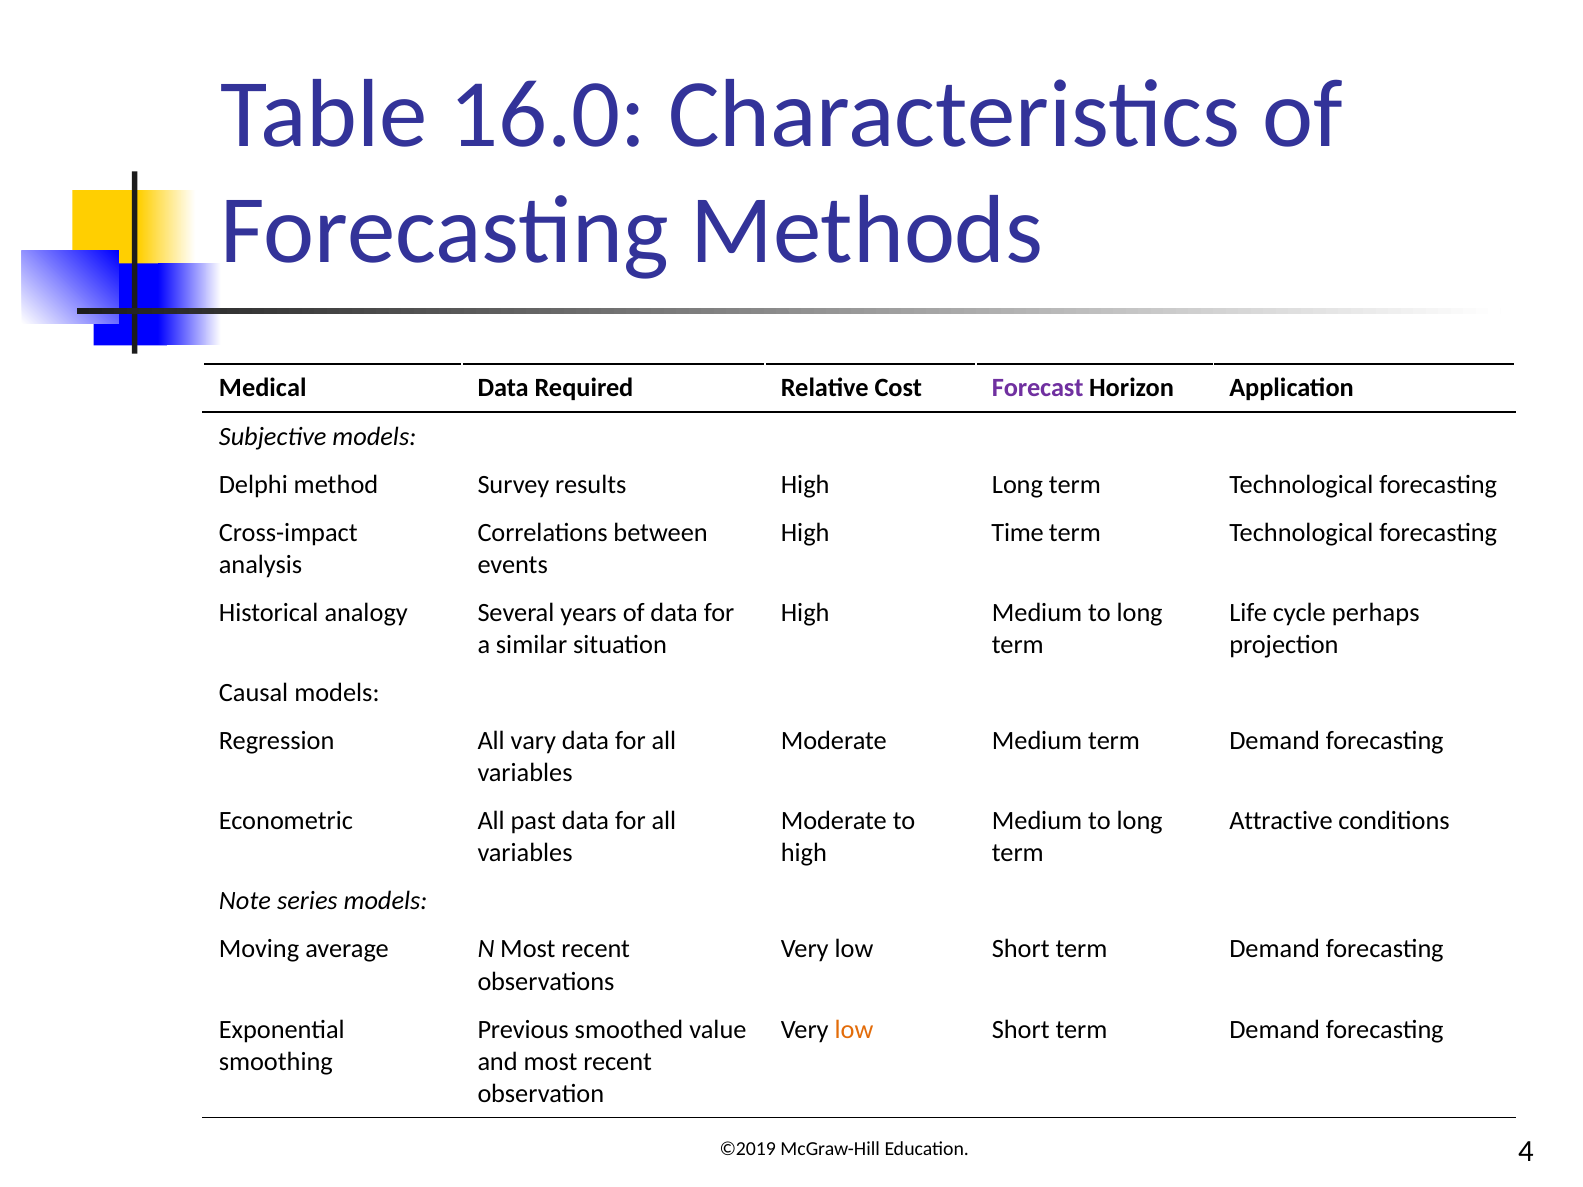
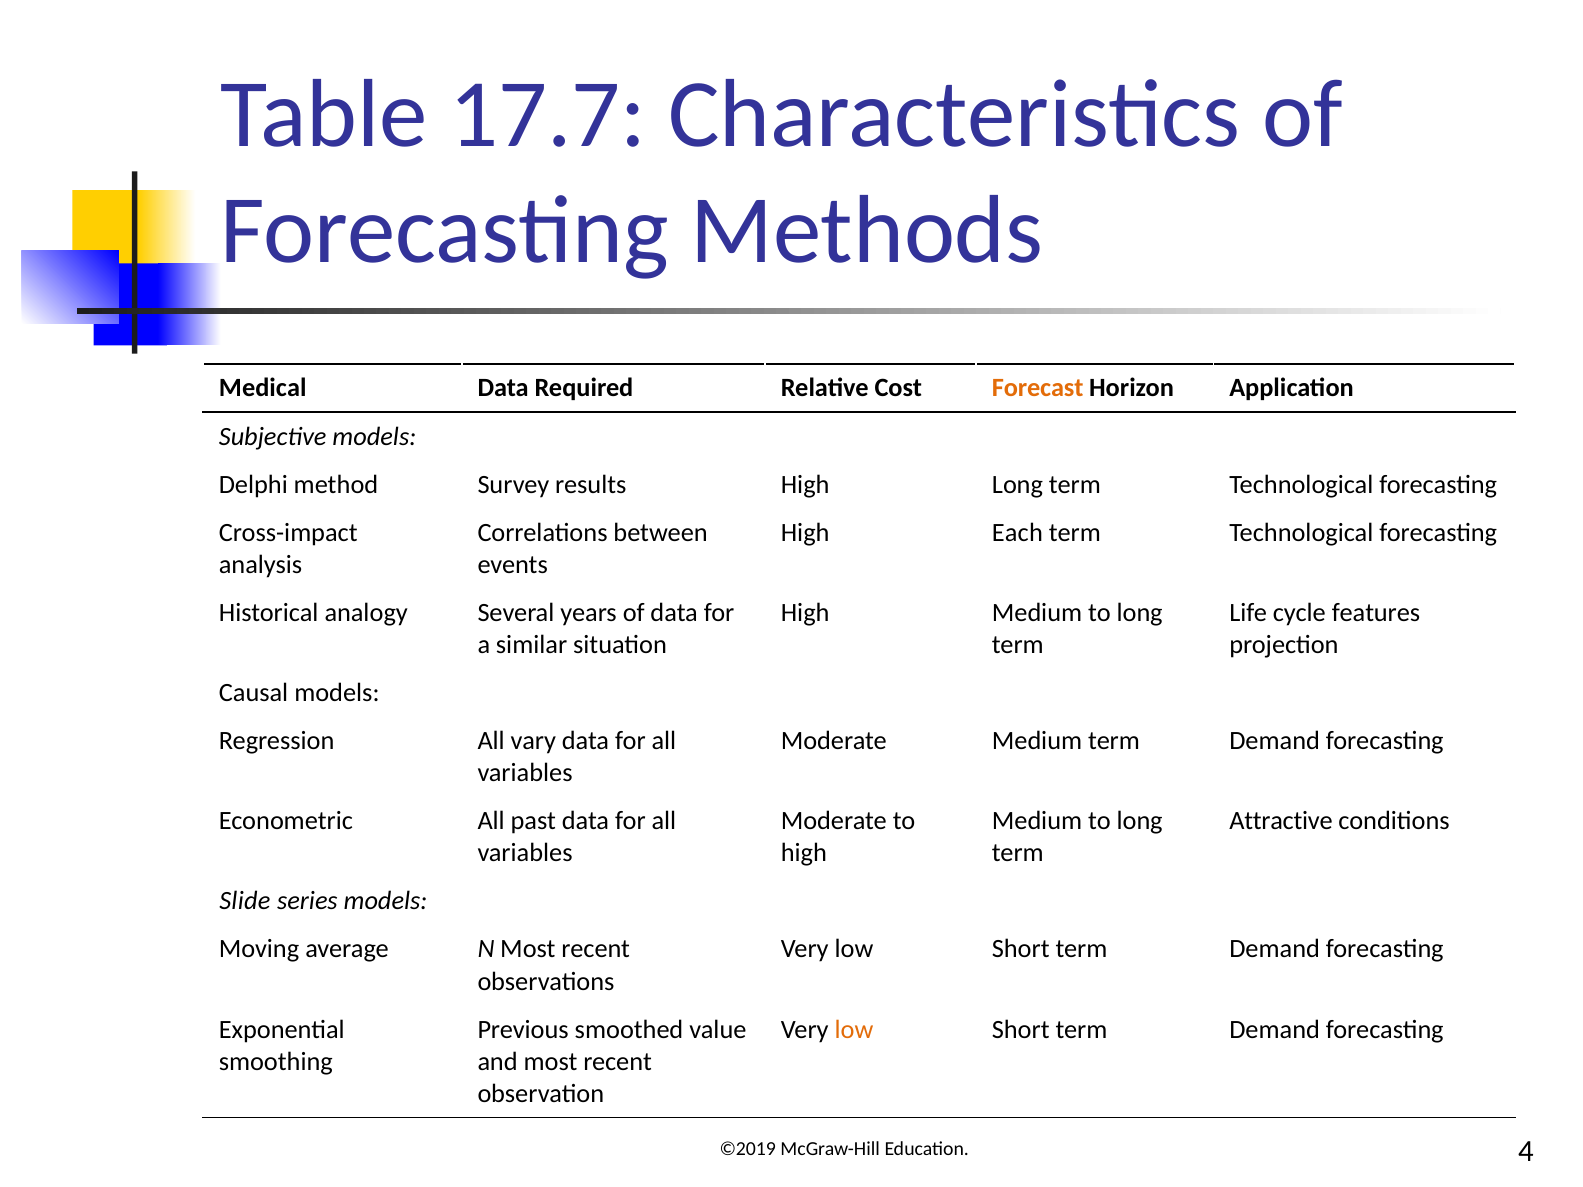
16.0: 16.0 -> 17.7 (548, 115)
Forecast colour: purple -> orange (1038, 388)
Time: Time -> Each (1017, 533)
perhaps: perhaps -> features (1376, 613)
Note: Note -> Slide (245, 901)
